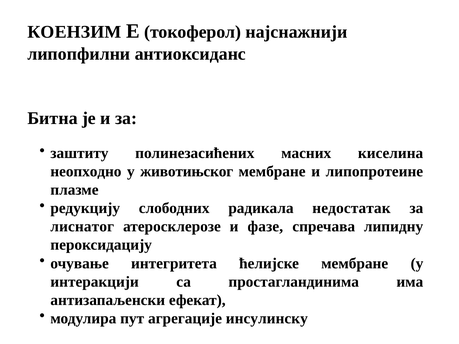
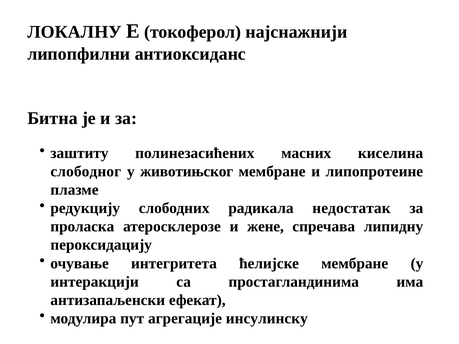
КОЕНЗИМ: КОЕНЗИМ -> ЛОКАЛНУ (74, 32)
неопходно: неопходно -> слободног (86, 172)
лиснатог: лиснатог -> проласка (82, 227)
фазе: фазе -> жене (265, 227)
